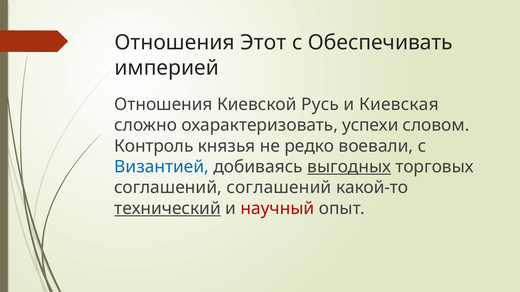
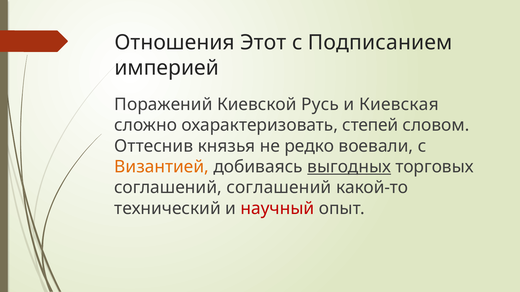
Обеспечивать: Обеспечивать -> Подписанием (380, 43)
Отношения: Отношения -> Поражений (163, 105)
успехи: успехи -> степей (370, 125)
Контроль: Контроль -> Оттеснив (154, 146)
Византией colour: blue -> orange (162, 167)
технический underline: present -> none (168, 209)
